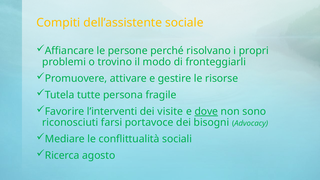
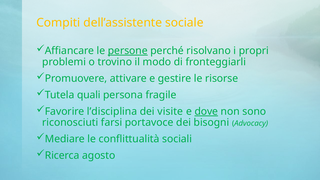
persone underline: none -> present (128, 51)
tutte: tutte -> quali (89, 95)
l’interventi: l’interventi -> l’disciplina (112, 111)
